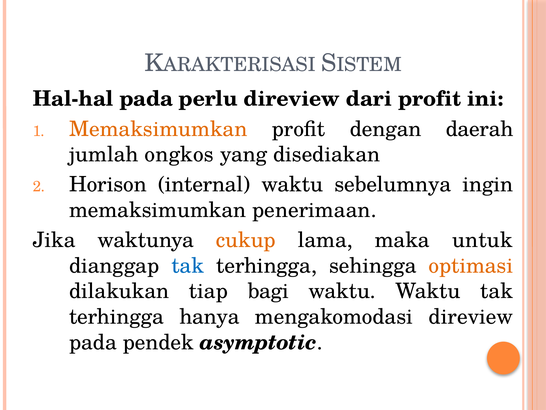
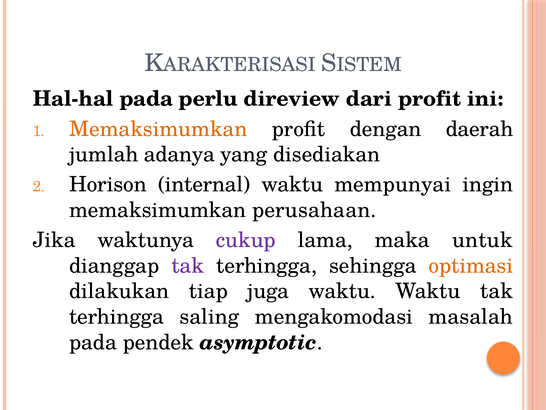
ongkos: ongkos -> adanya (179, 154)
sebelumnya: sebelumnya -> mempunyai (393, 184)
penerimaan: penerimaan -> perusahaan (314, 210)
cukup colour: orange -> purple (246, 240)
tak colour: blue -> purple (188, 265)
bagi: bagi -> juga (268, 291)
hanya: hanya -> saling (209, 316)
mengakomodasi direview: direview -> masalah (471, 316)
